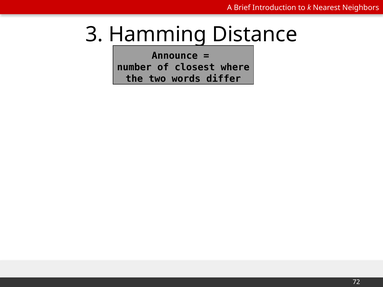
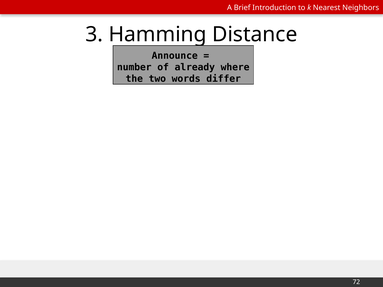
closest: closest -> already (195, 67)
